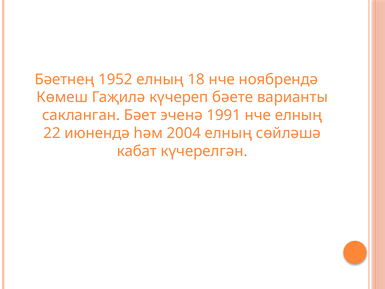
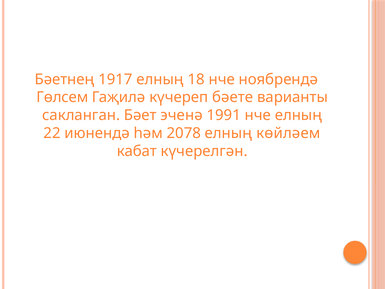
1952: 1952 -> 1917 (115, 79)
Көмеш: Көмеш -> Гөлсем (62, 97)
2004: 2004 -> 2078 (184, 133)
сөйләшә: сөйләшә -> көйләем (288, 133)
